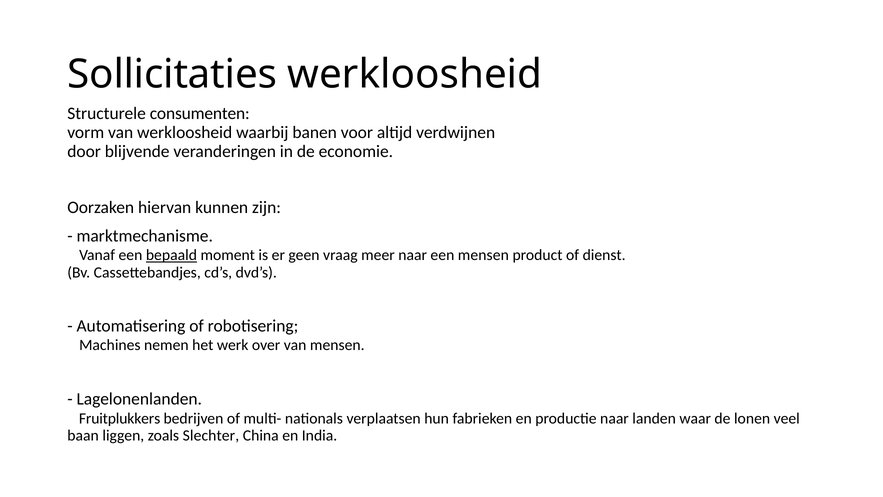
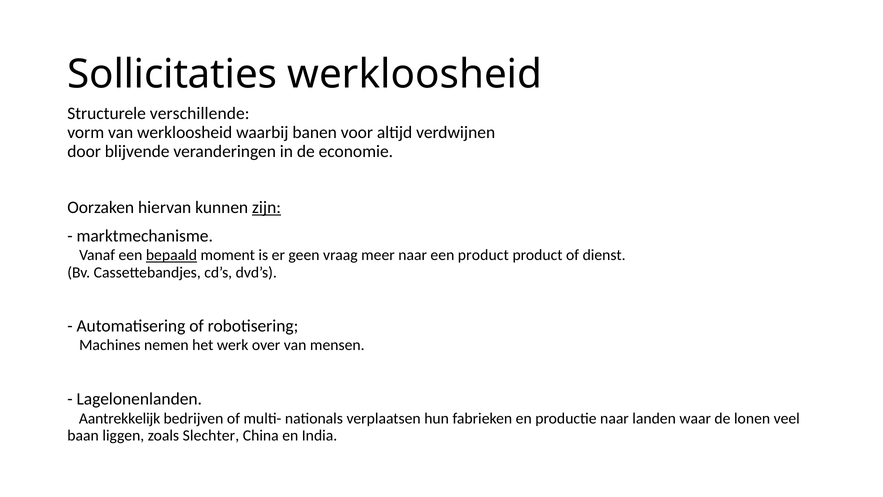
consumenten: consumenten -> verschillende (200, 114)
zijn underline: none -> present (267, 208)
een mensen: mensen -> product (483, 255)
Fruitplukkers: Fruitplukkers -> Aantrekkelijk (120, 418)
